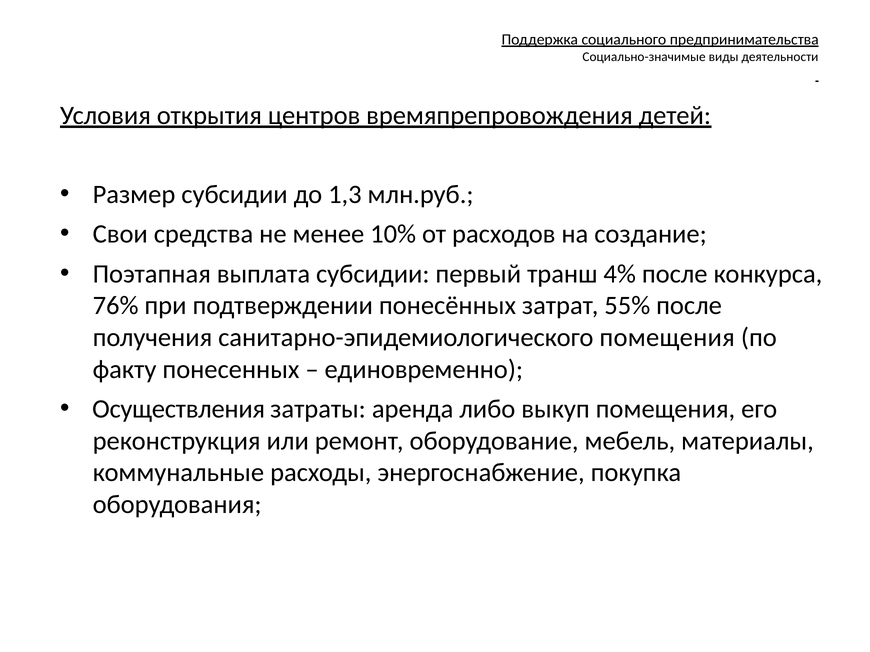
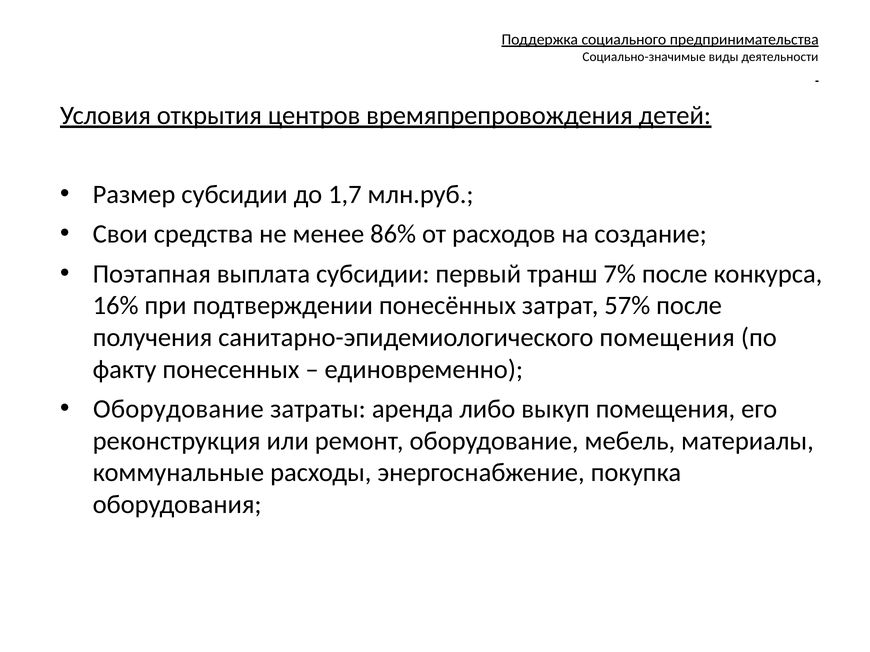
1,3: 1,3 -> 1,7 (345, 195)
10%: 10% -> 86% (393, 234)
4%: 4% -> 7% (620, 274)
76%: 76% -> 16% (116, 306)
55%: 55% -> 57% (627, 306)
Осуществления: Осуществления -> Оборудование (178, 409)
